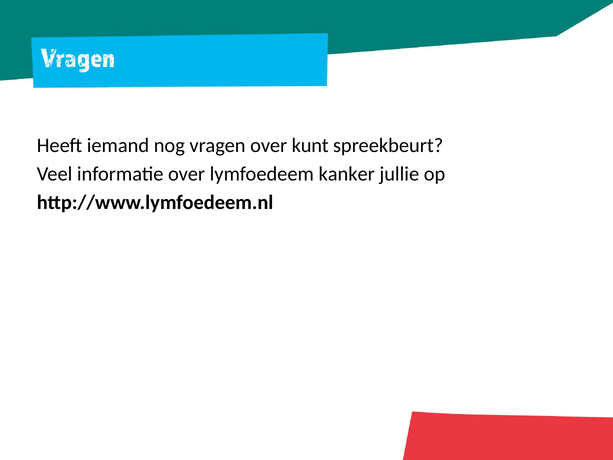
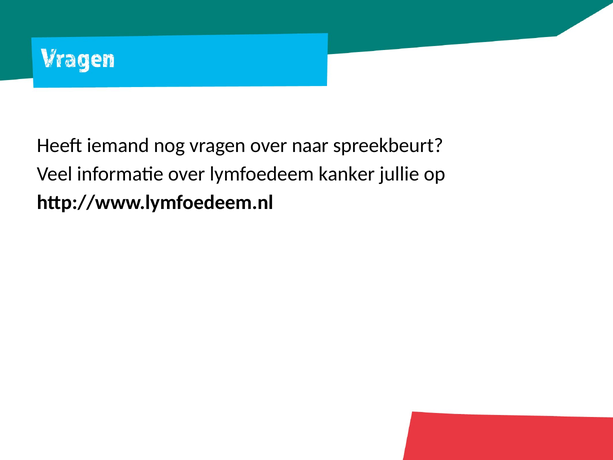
kunt: kunt -> naar (310, 145)
